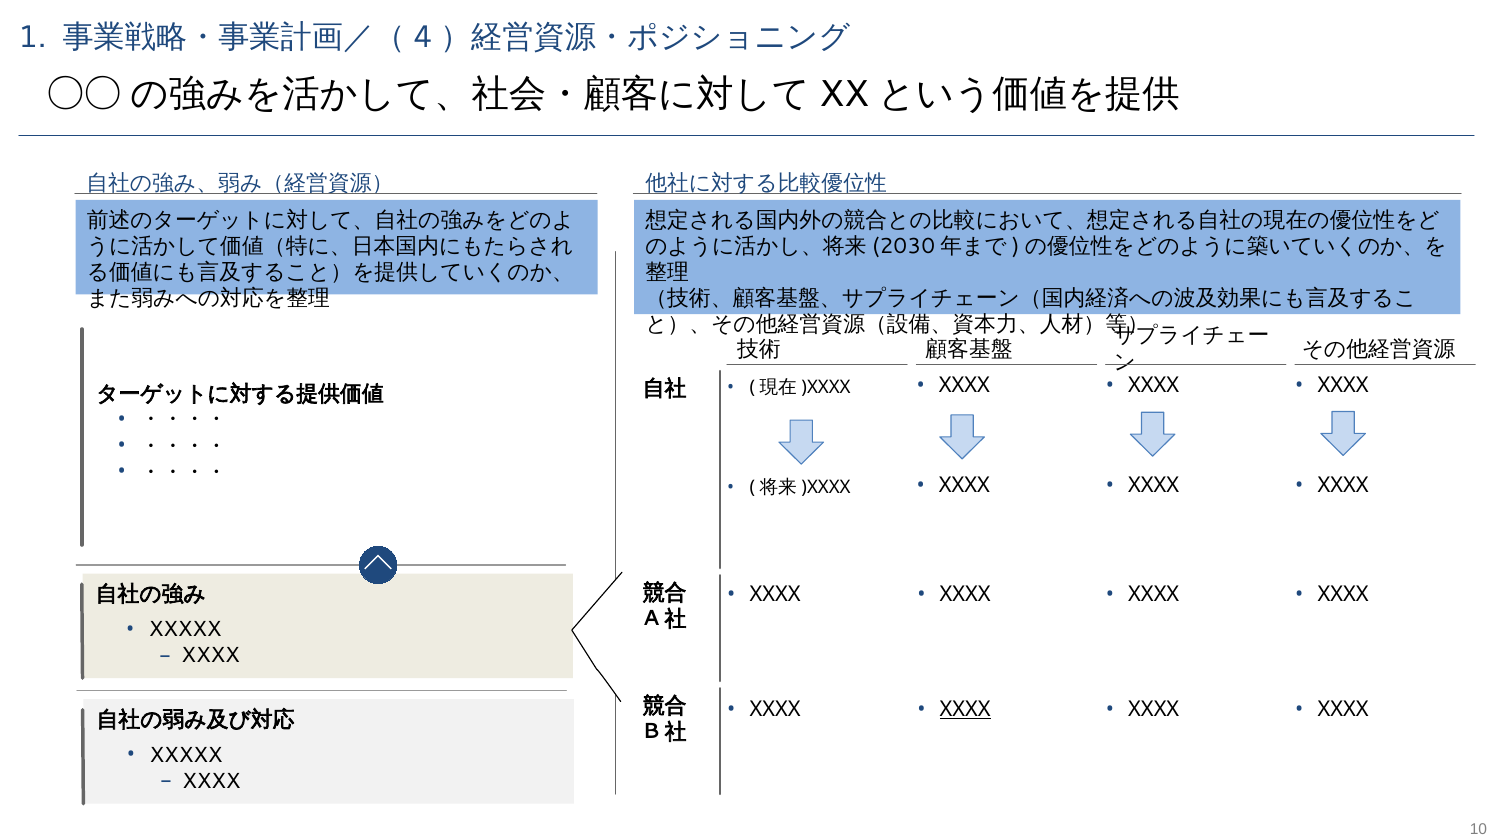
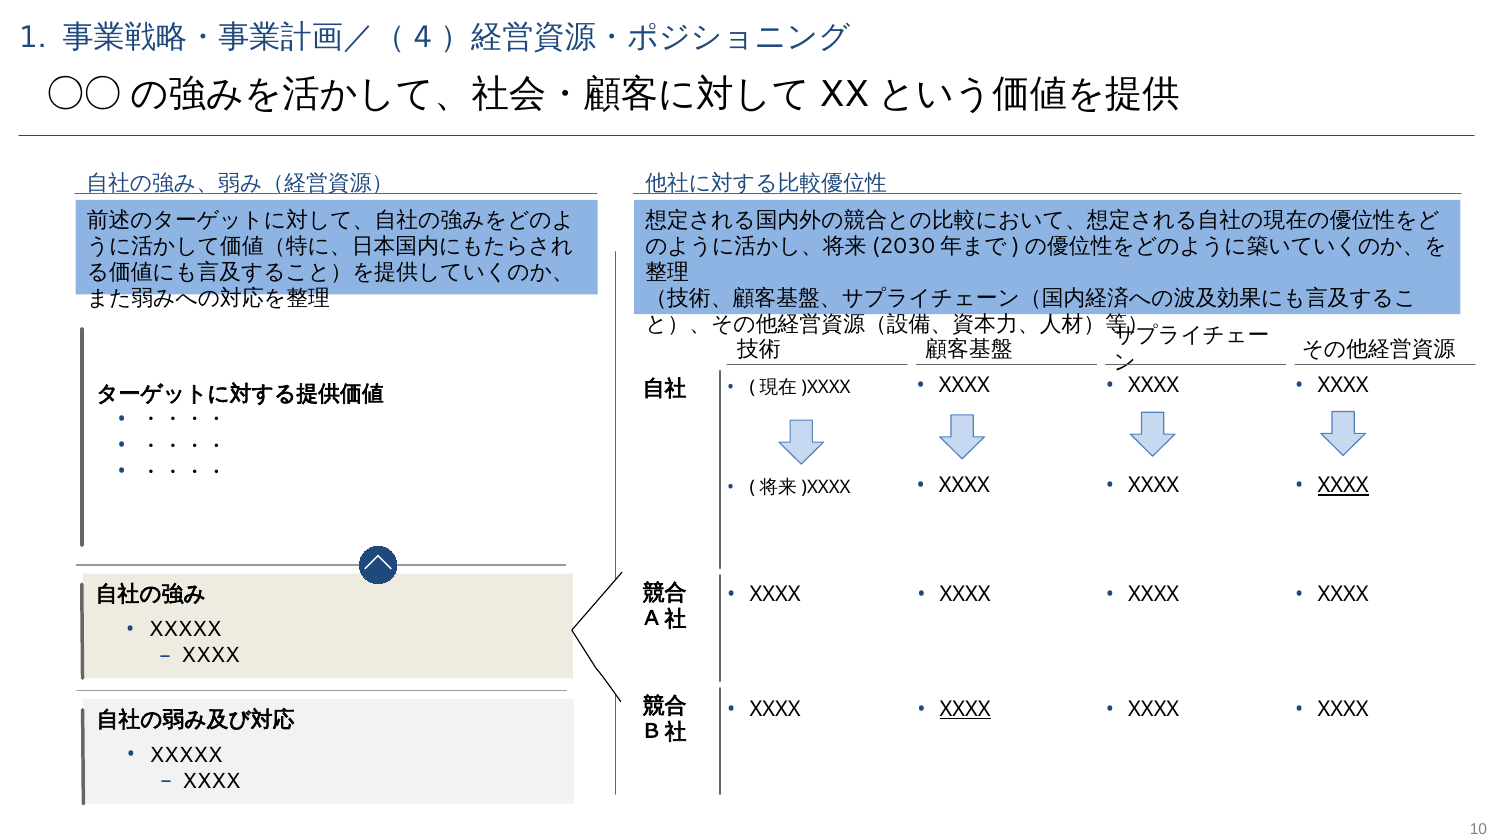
XXXX underline: none -> present (1343, 485)
